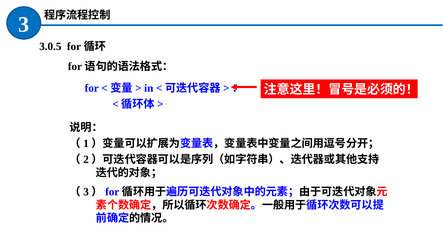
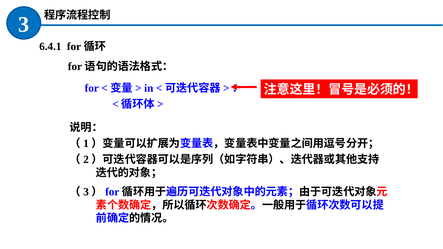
3.0.5: 3.0.5 -> 6.4.1 (50, 46)
